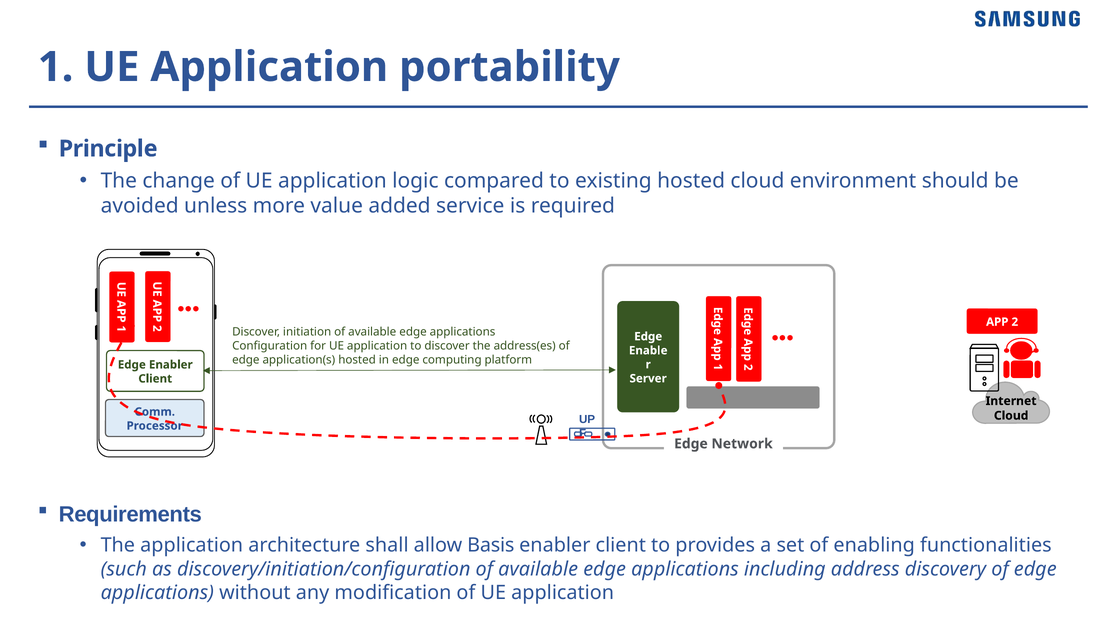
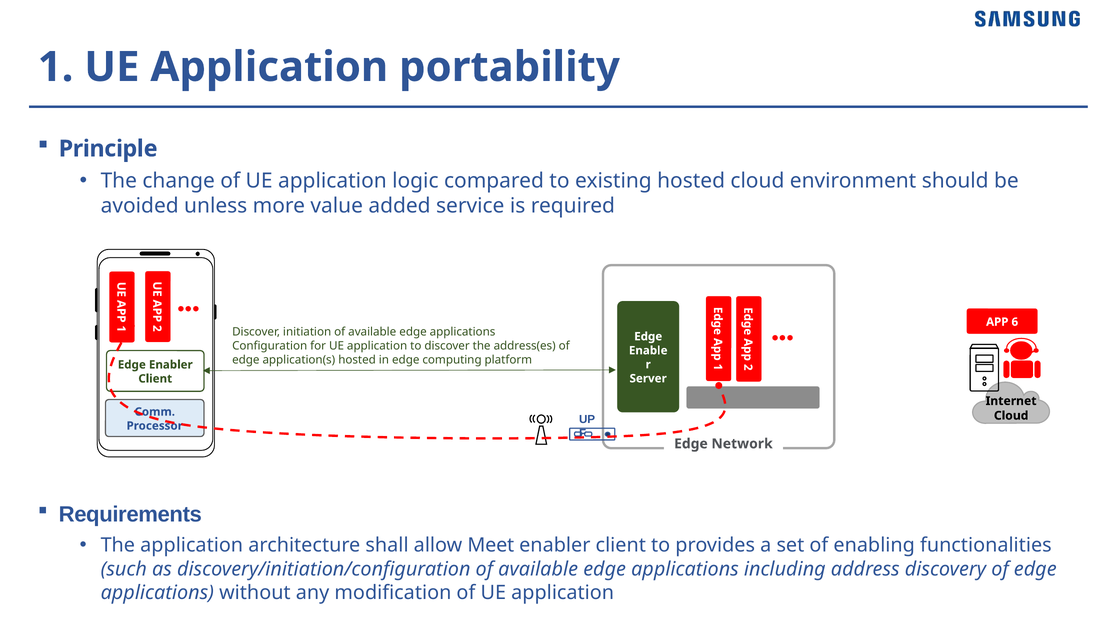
APP 2: 2 -> 6 (1015, 322)
Basis: Basis -> Meet (491, 545)
